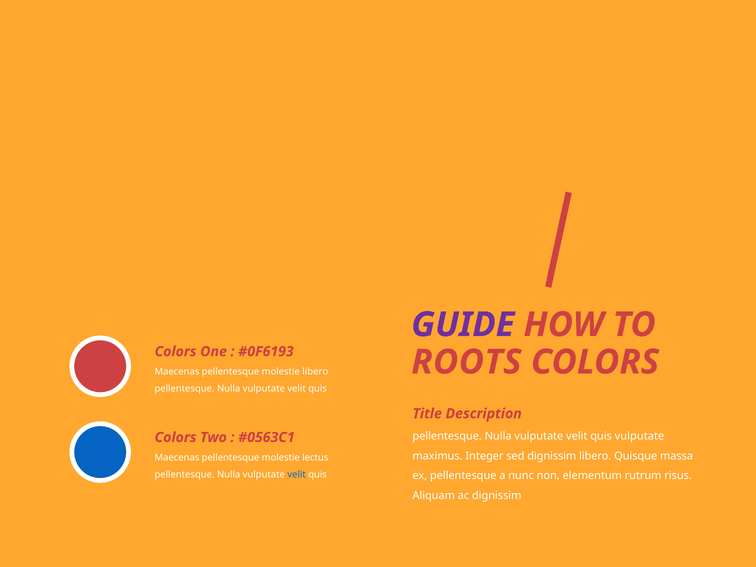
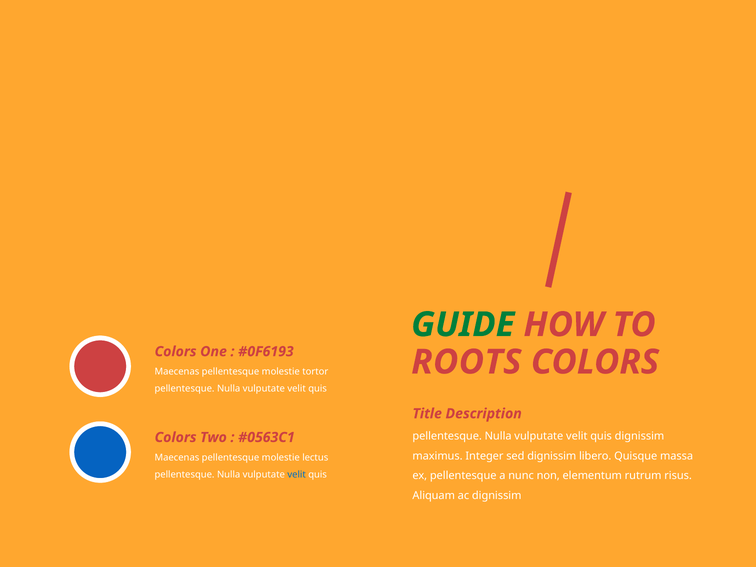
GUIDE colour: purple -> green (463, 325)
molestie libero: libero -> tortor (315, 372)
quis vulputate: vulputate -> dignissim (640, 436)
